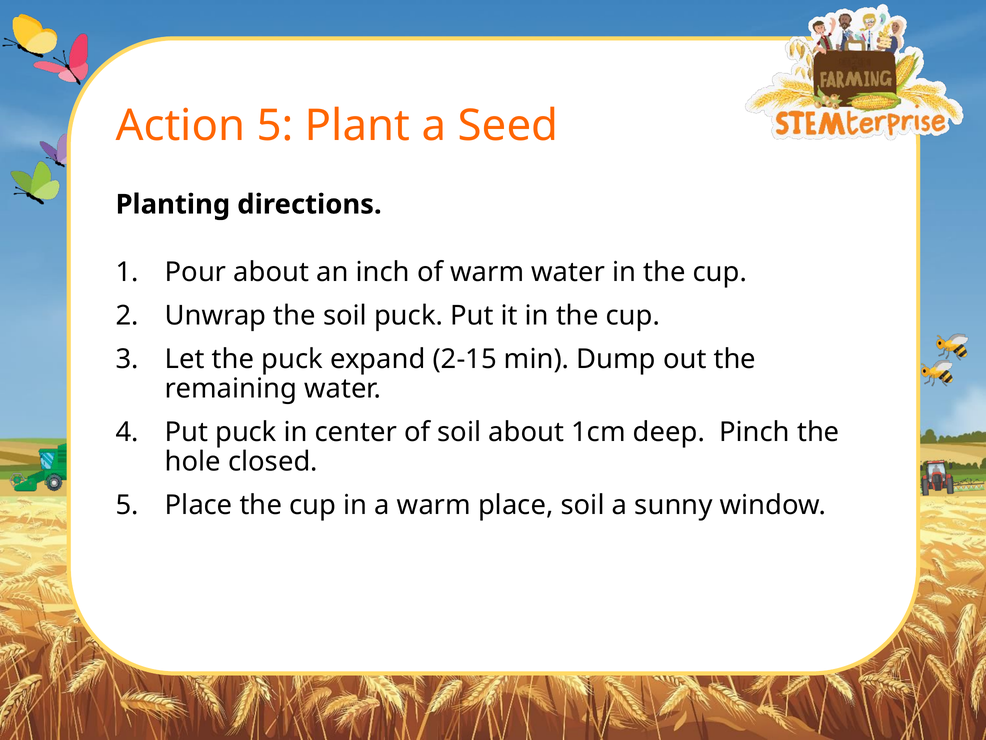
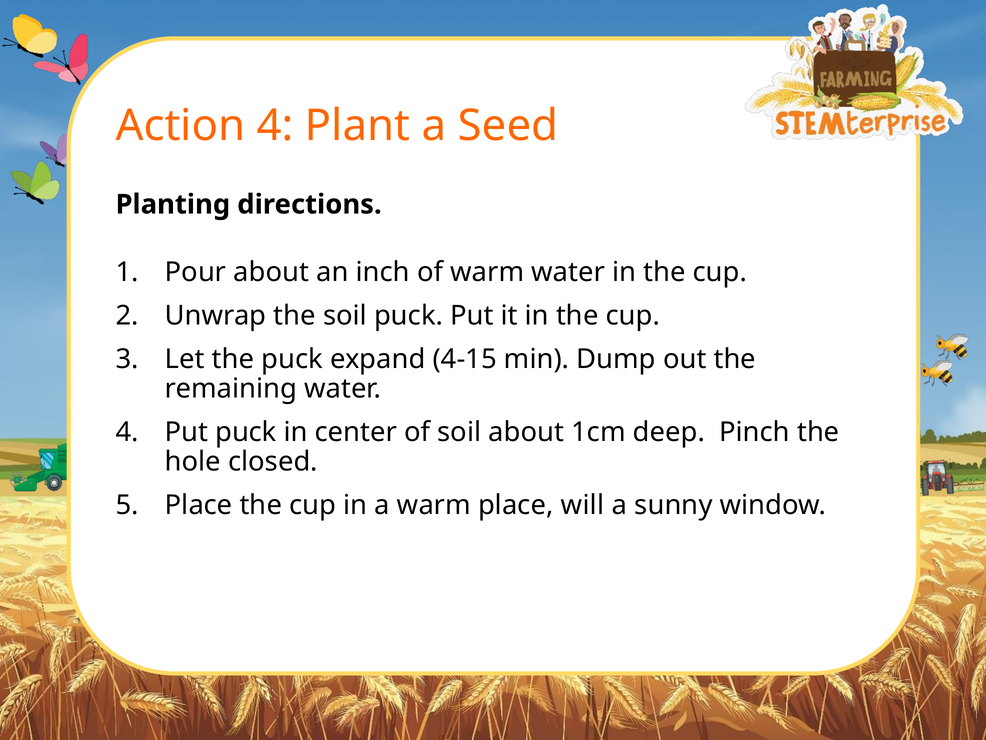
Action 5: 5 -> 4 (275, 126)
2-15: 2-15 -> 4-15 (465, 359)
place soil: soil -> will (583, 505)
